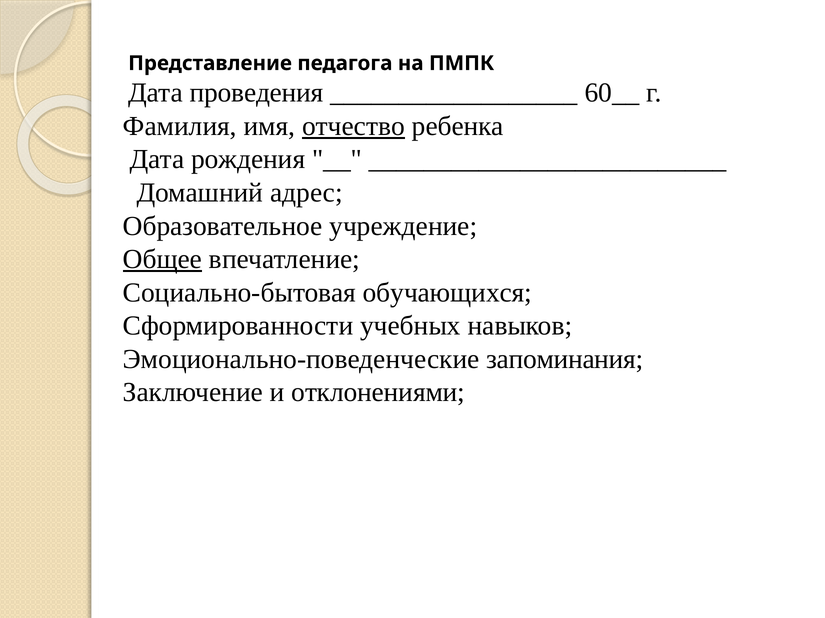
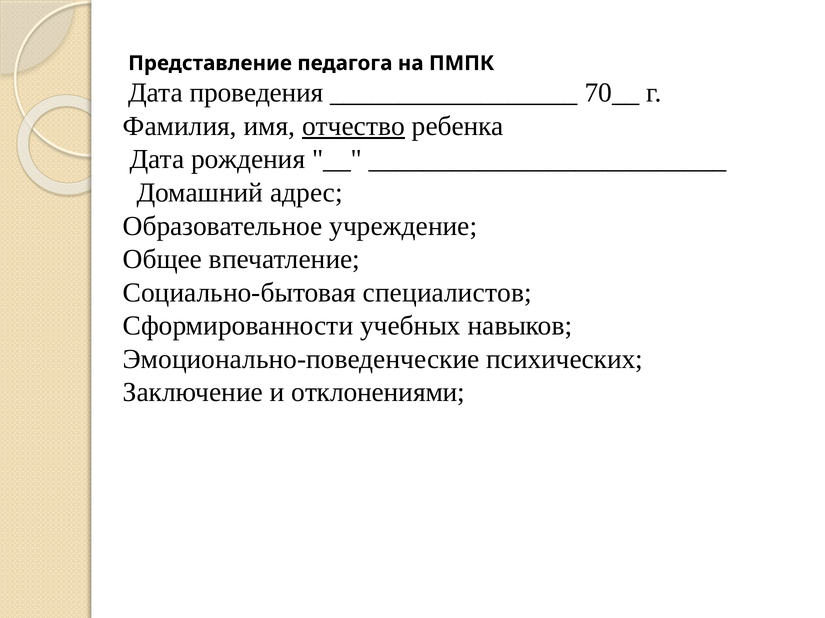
60__: 60__ -> 70__ (612, 93)
Общее underline: present -> none (162, 260)
обучающихся: обучающихся -> специалистов (447, 293)
запоминания: запоминания -> психических (565, 359)
